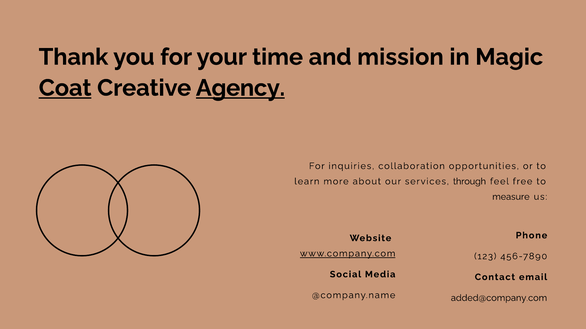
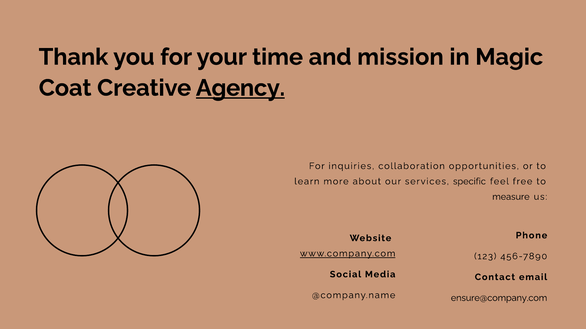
Coat underline: present -> none (65, 88)
through: through -> specific (469, 182)
added@company.com: added@company.com -> ensure@company.com (499, 299)
